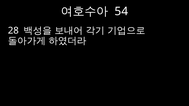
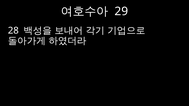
54: 54 -> 29 (121, 11)
